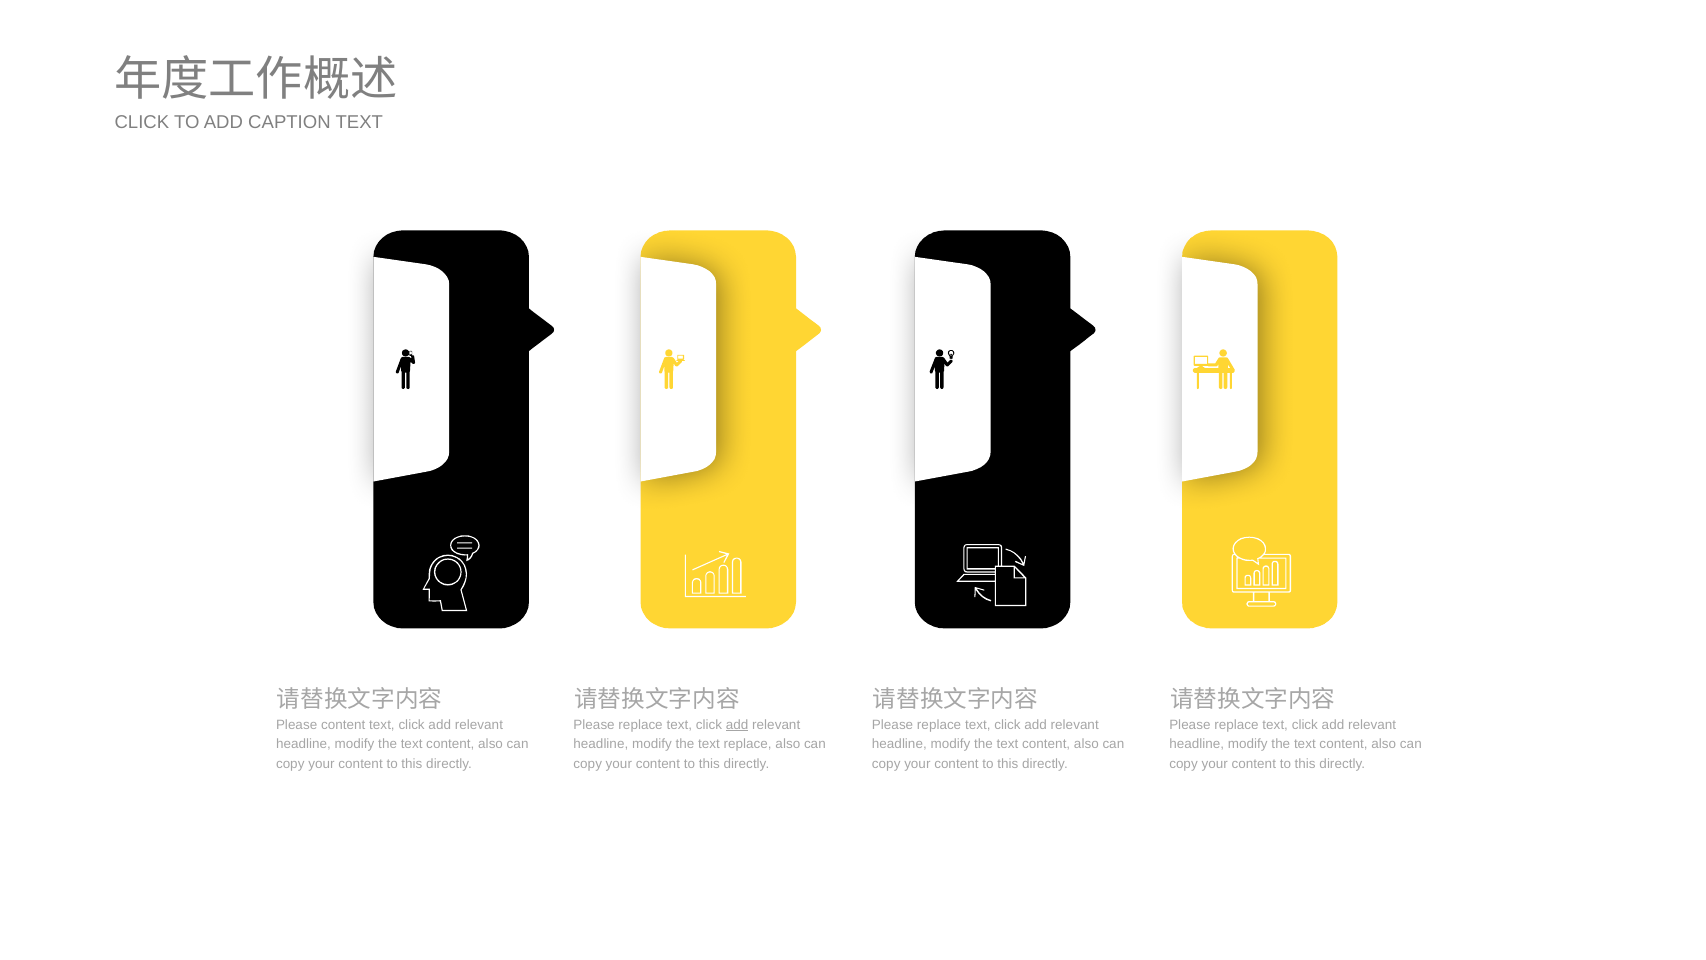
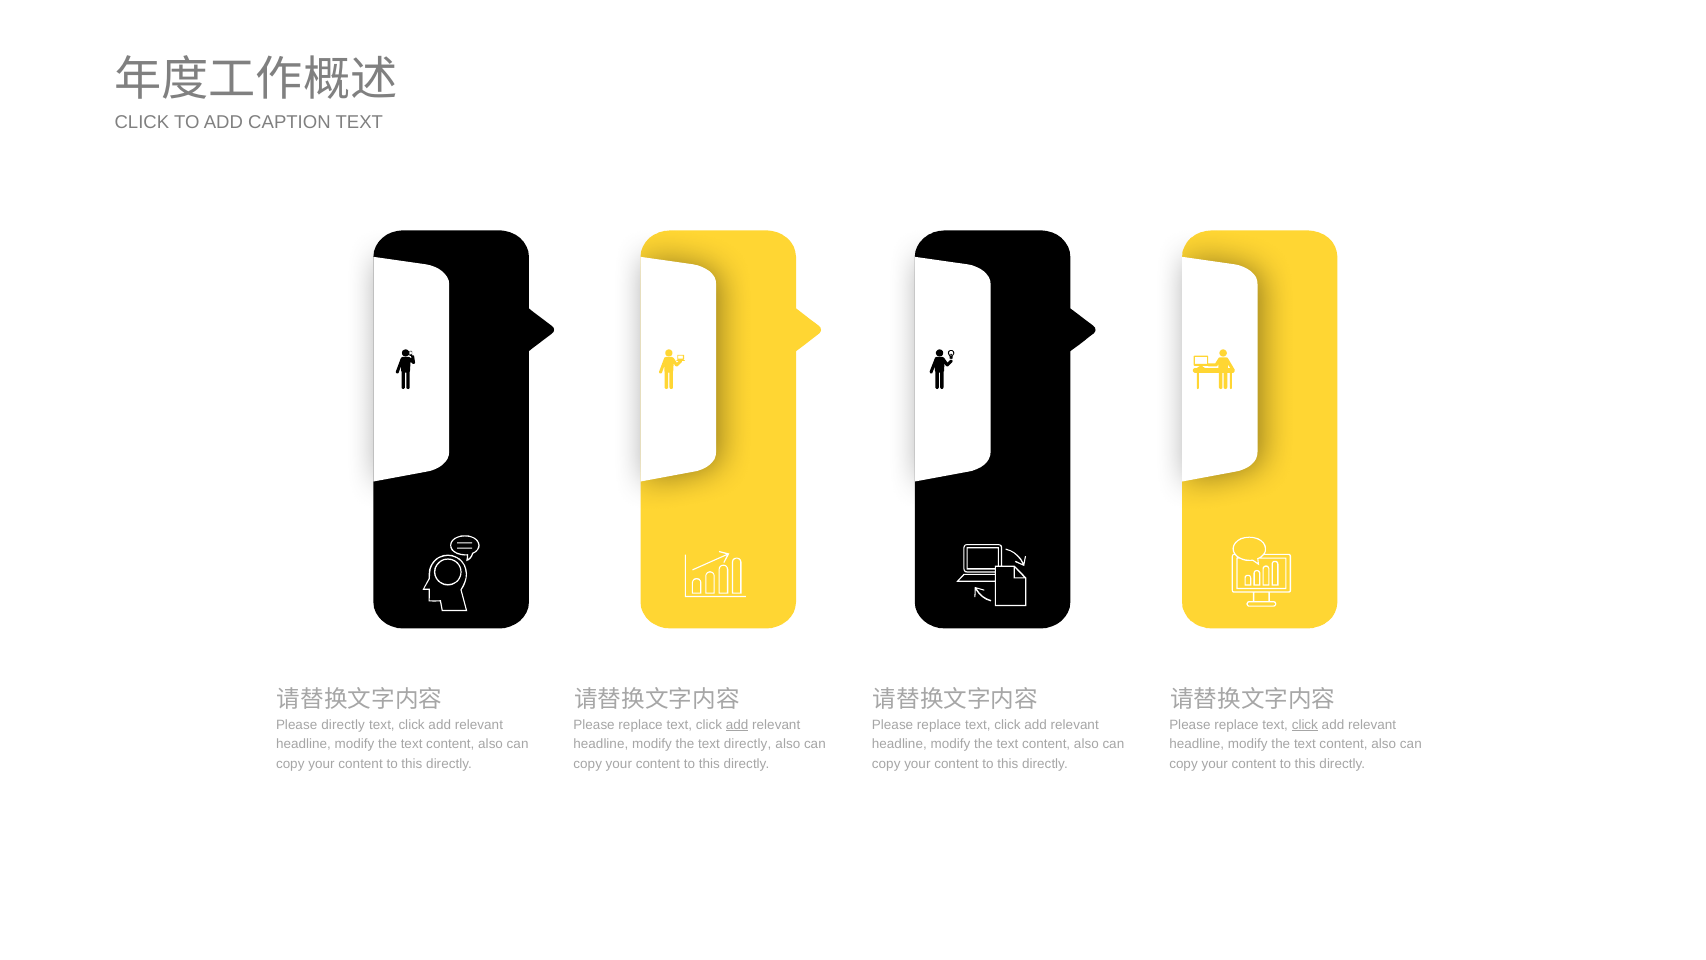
Please content: content -> directly (343, 725)
click underline: none -> present (1305, 725)
text replace: replace -> directly (748, 744)
